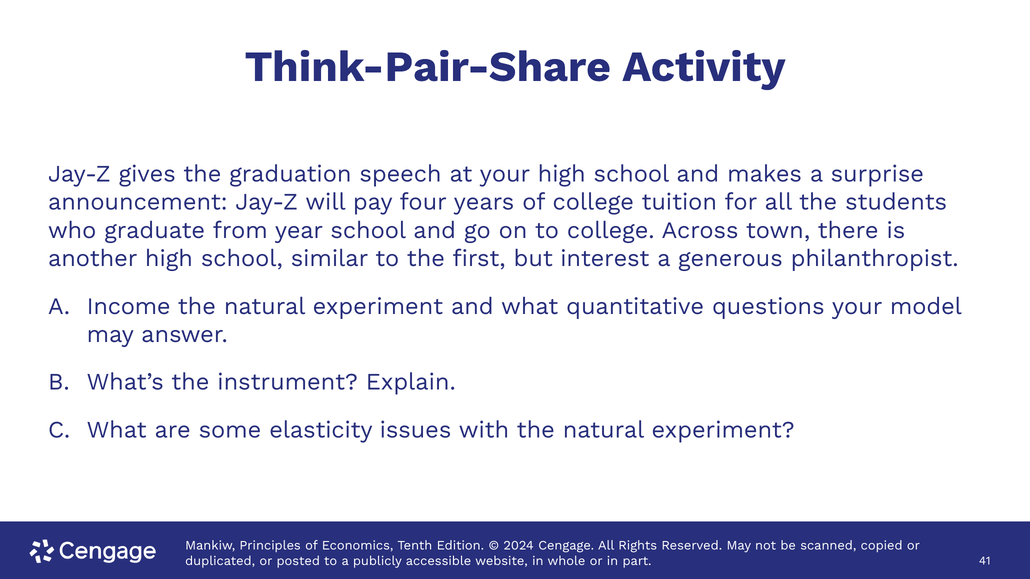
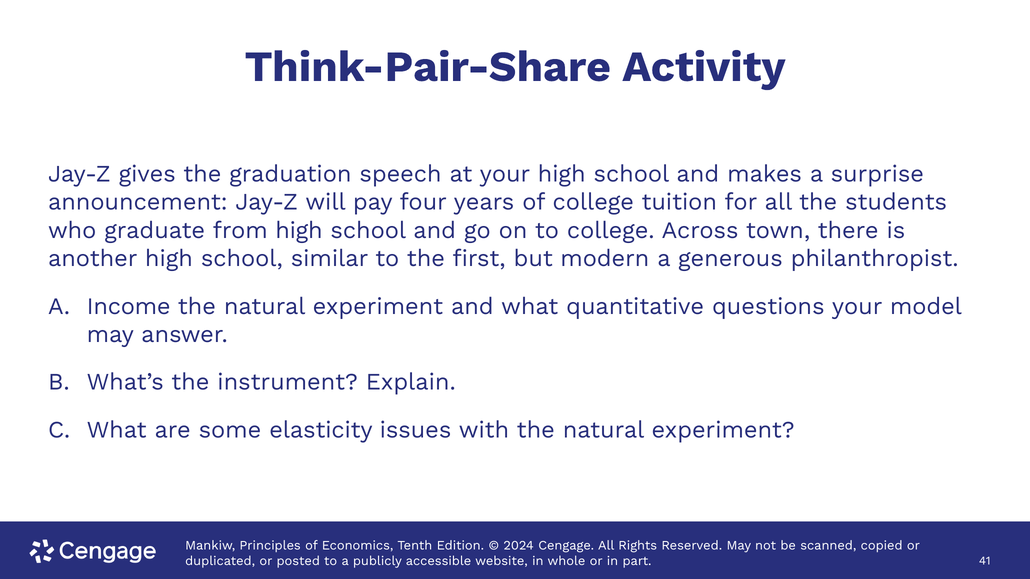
from year: year -> high (299, 231)
interest: interest -> modern (605, 259)
